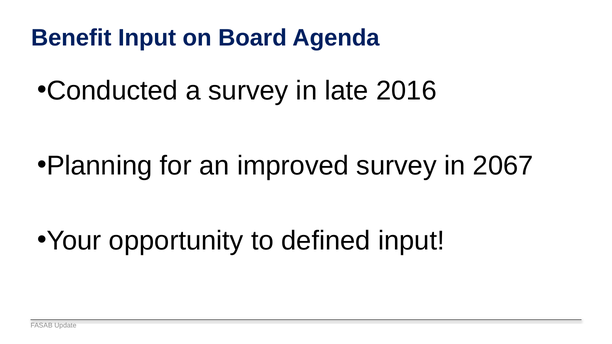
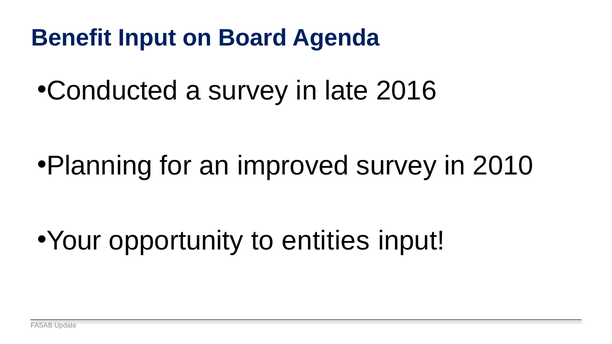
2067: 2067 -> 2010 (503, 166)
defined: defined -> entities (326, 241)
